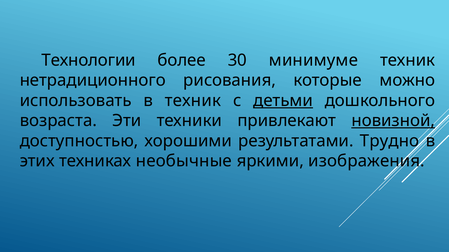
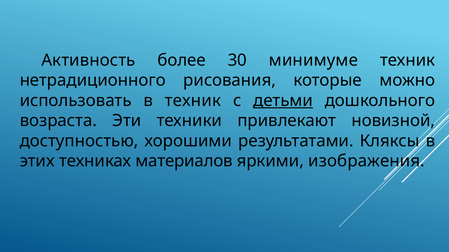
Технологии: Технологии -> Активность (88, 60)
новизной underline: present -> none (393, 121)
Трудно: Трудно -> Кляксы (390, 141)
необычные: необычные -> материалов (184, 161)
